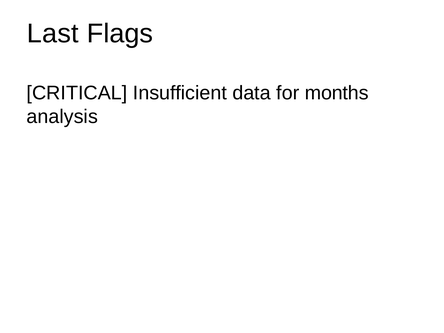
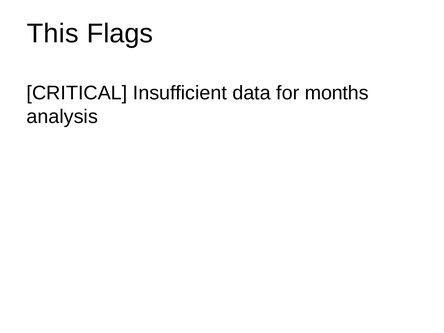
Last: Last -> This (53, 34)
